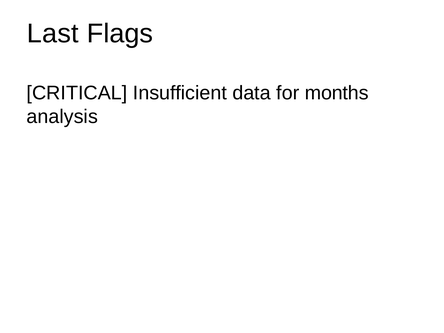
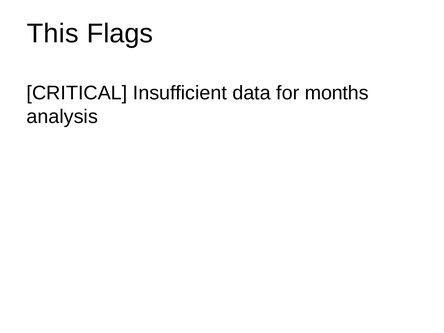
Last: Last -> This (53, 34)
